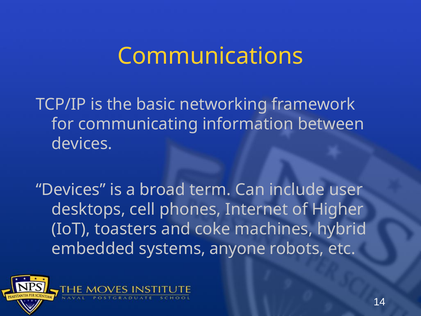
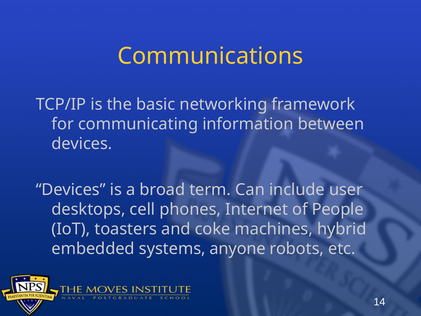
Higher: Higher -> People (338, 209)
